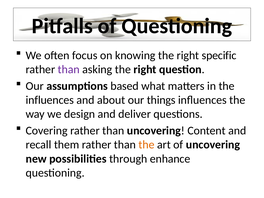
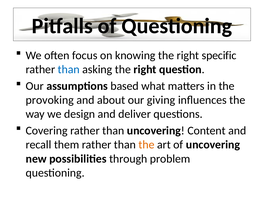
than colour: purple -> blue (69, 69)
influences: influences -> provoking (50, 100)
things: things -> giving (161, 100)
enhance: enhance -> problem (170, 159)
